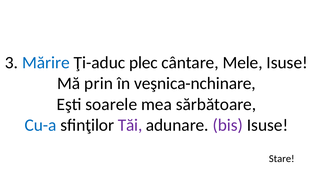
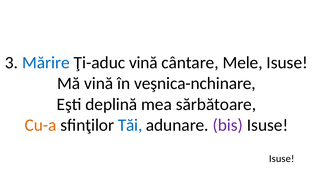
Ţi-aduc plec: plec -> vină (143, 63)
Mă prin: prin -> vină (99, 84)
soarele: soarele -> deplină (111, 104)
Cu-a colour: blue -> orange (41, 125)
Tăi colour: purple -> blue (130, 125)
Stare: Stare -> Isuse (282, 159)
